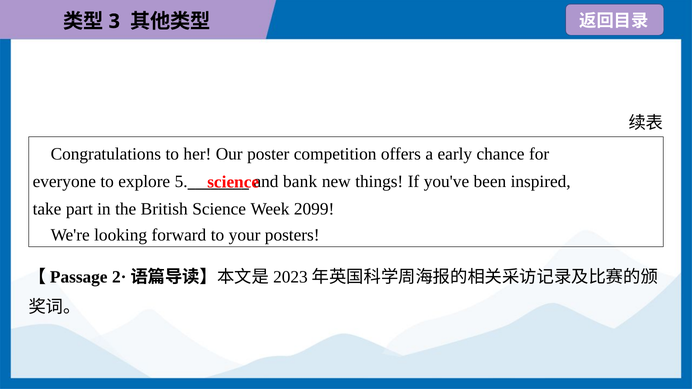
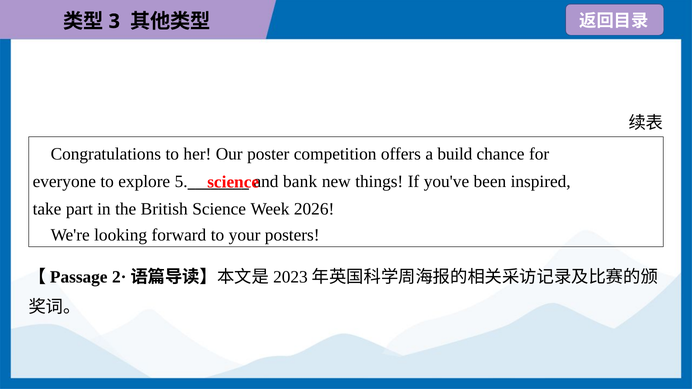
early: early -> build (455, 154)
2099: 2099 -> 2026 (314, 209)
